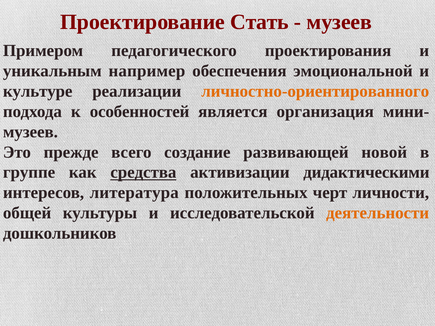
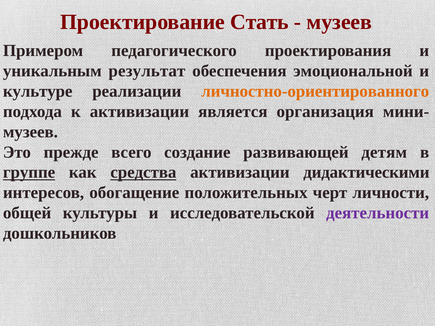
например: например -> результат (147, 71)
к особенностей: особенностей -> активизации (140, 112)
новой: новой -> детям (384, 152)
группе underline: none -> present (29, 173)
литература: литература -> обогащение (134, 193)
деятельности colour: orange -> purple (378, 213)
